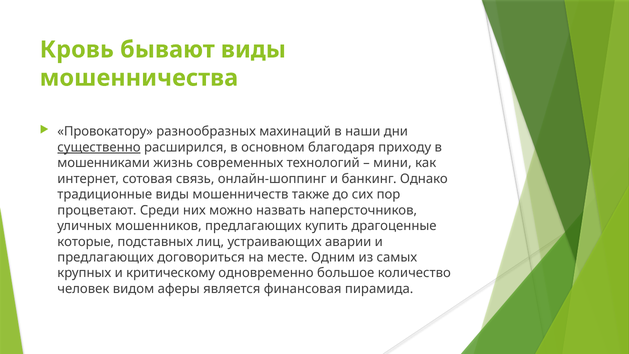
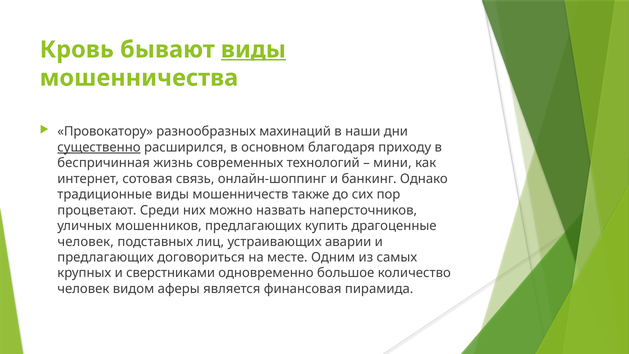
виды underline: none -> present (253, 50)
мошенниками: мошенниками -> беспричинная (104, 163)
которые: которые -> человек (86, 242)
критическому: критическому -> сверстниками (171, 273)
